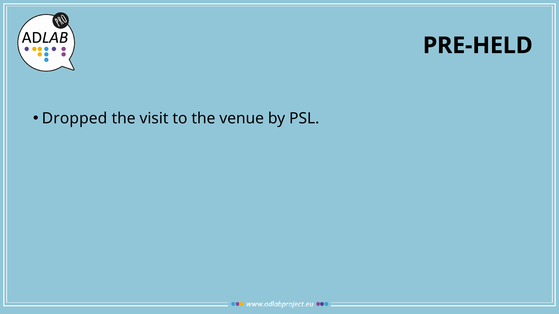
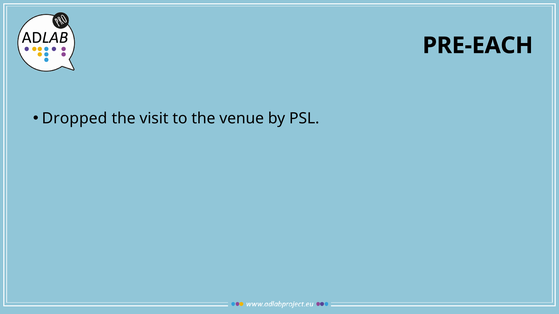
PRE-HELD: PRE-HELD -> PRE-EACH (478, 46)
